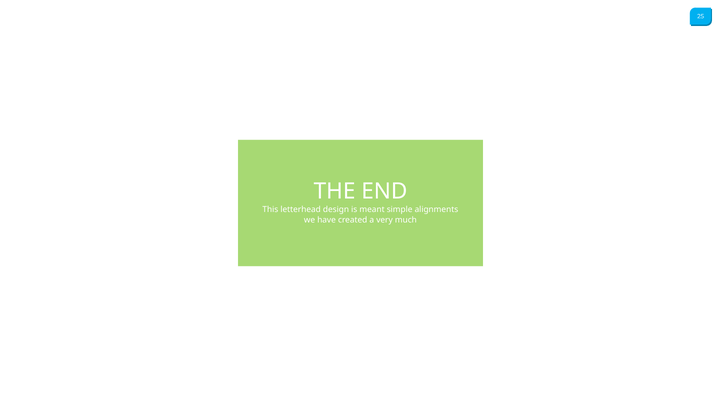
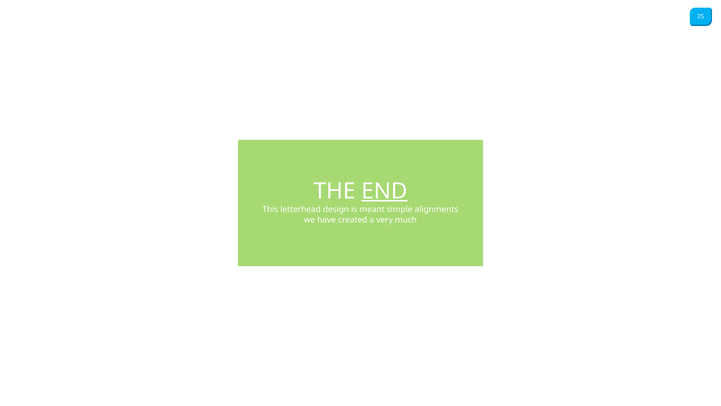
END underline: none -> present (384, 191)
